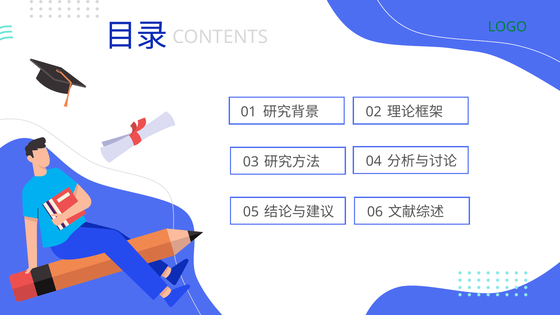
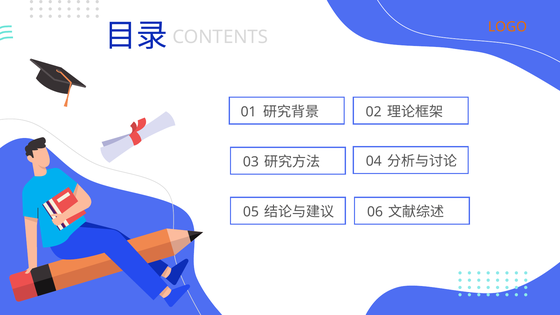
LOGO colour: green -> orange (507, 27)
